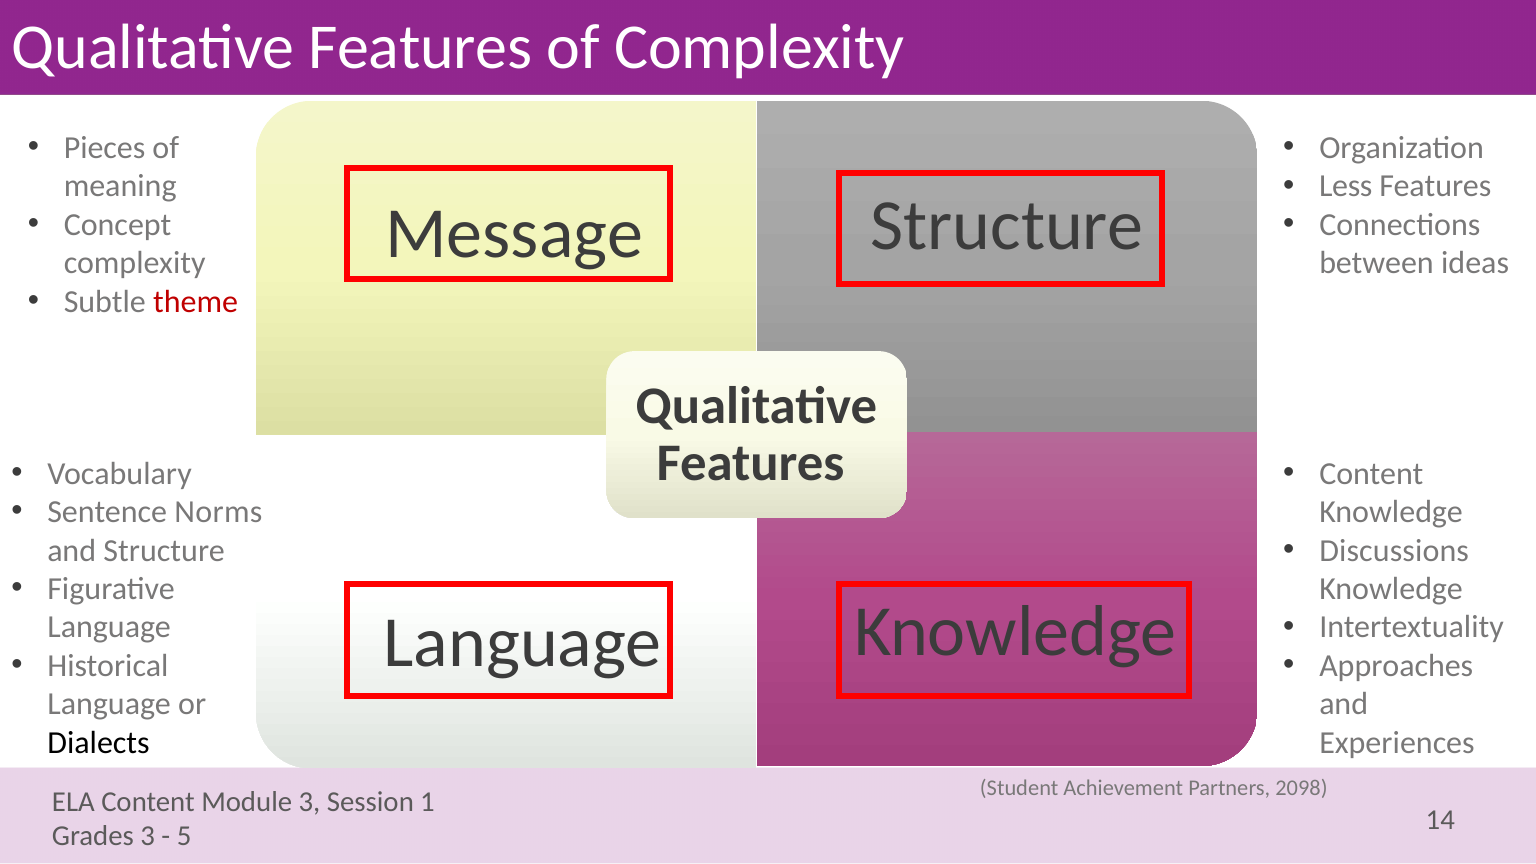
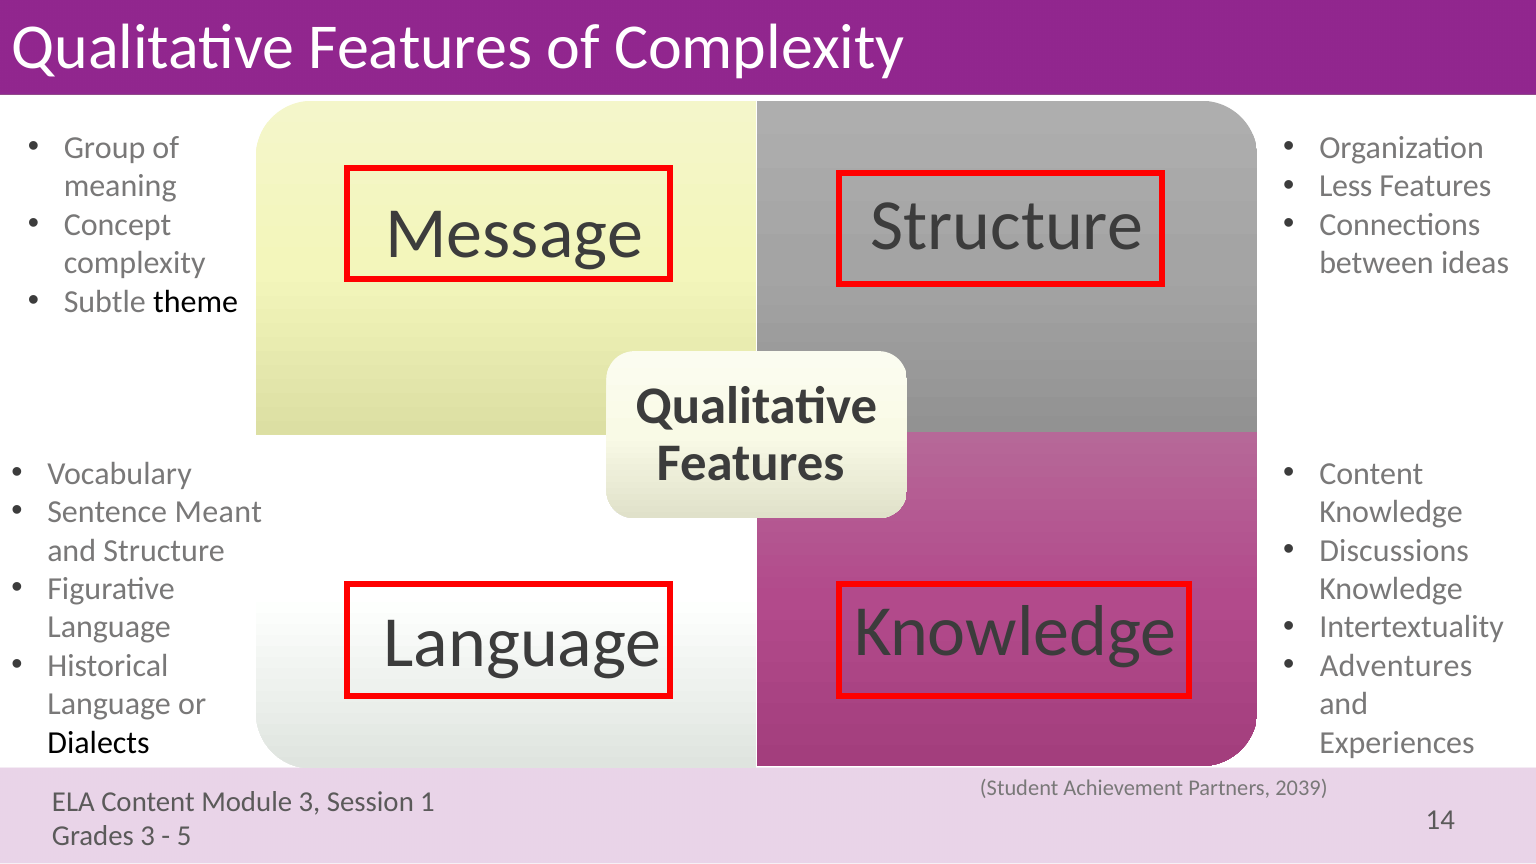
Pieces: Pieces -> Group (105, 148)
theme colour: red -> black (196, 302)
Norms: Norms -> Meant (218, 512)
Approaches: Approaches -> Adventures (1396, 666)
2098: 2098 -> 2039 (1301, 788)
